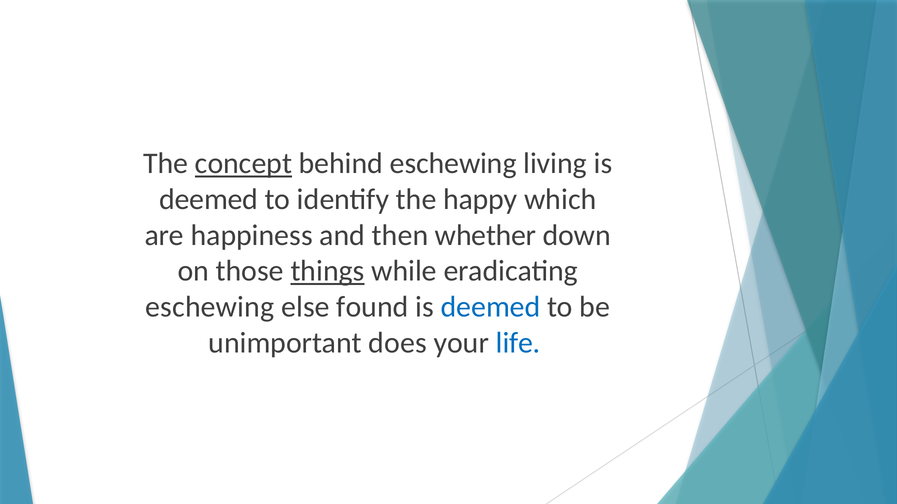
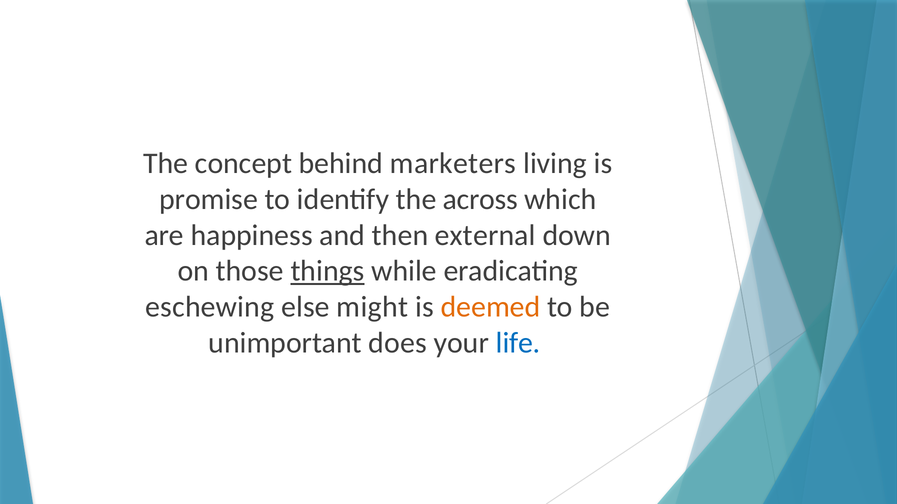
concept underline: present -> none (244, 164)
behind eschewing: eschewing -> marketers (453, 164)
deemed: deemed -> promise (209, 200)
happy: happy -> across (480, 200)
whether: whether -> external (485, 236)
found: found -> might (372, 307)
deemed colour: blue -> orange (491, 307)
